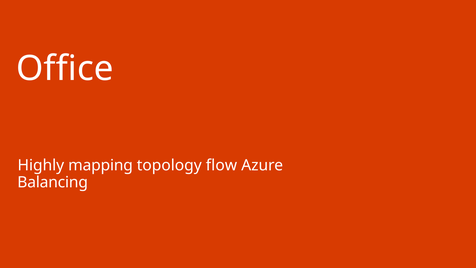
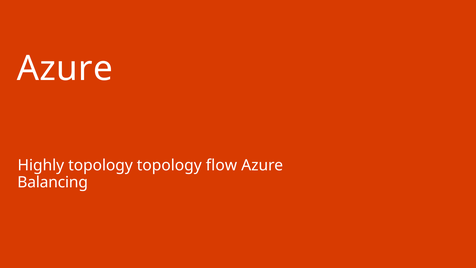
Office: Office -> Azure (65, 69)
Highly mapping: mapping -> topology (101, 165)
